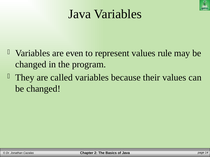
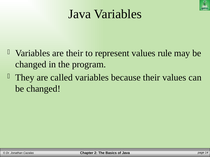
are even: even -> their (75, 53)
